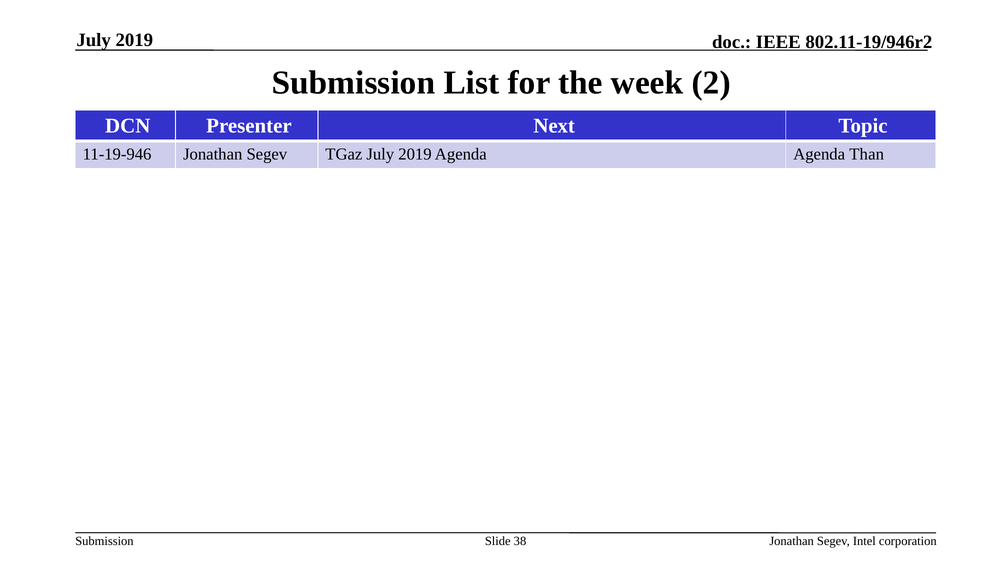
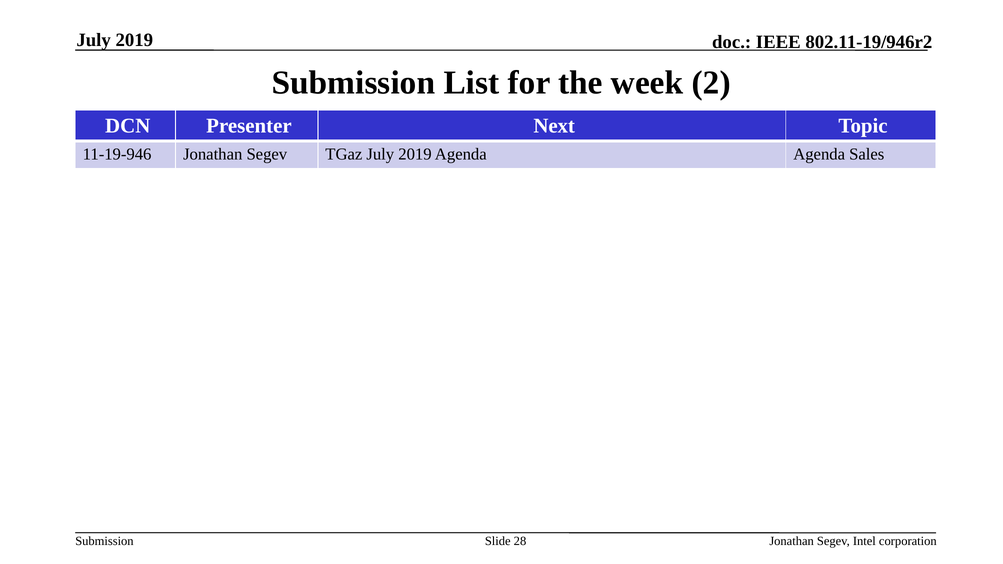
Than: Than -> Sales (867, 154)
38: 38 -> 28 (520, 541)
